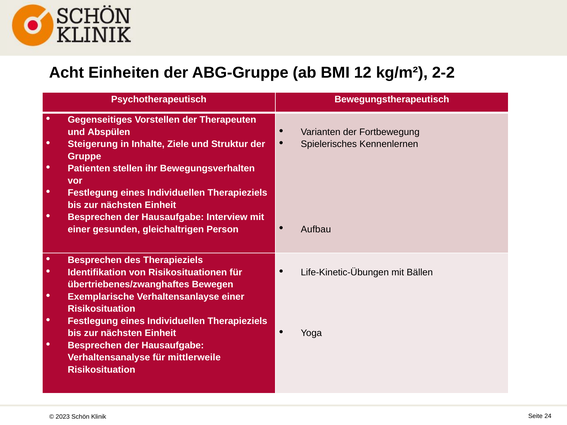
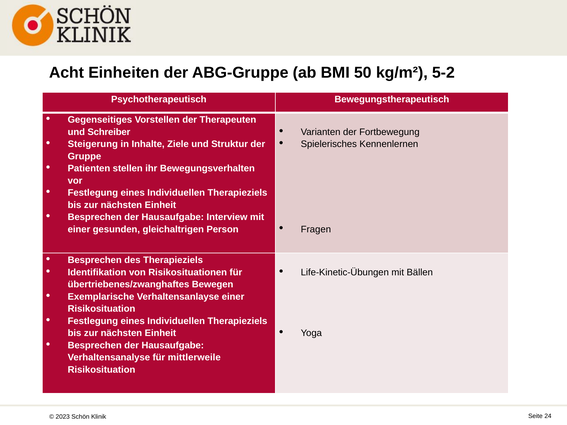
12: 12 -> 50 (363, 73)
2-2: 2-2 -> 5-2 (443, 73)
Abspülen: Abspülen -> Schreiber (109, 132)
Aufbau: Aufbau -> Fragen (316, 229)
